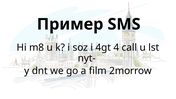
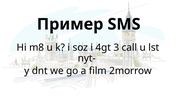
4: 4 -> 3 (116, 48)
